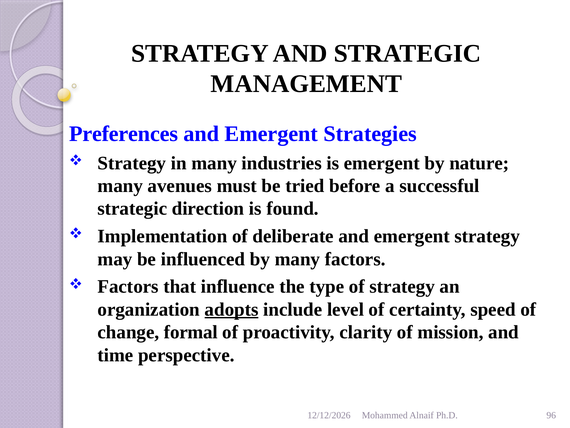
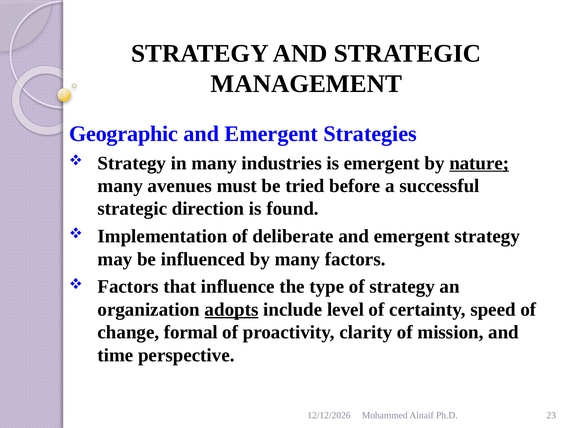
Preferences: Preferences -> Geographic (124, 134)
nature underline: none -> present (479, 163)
96: 96 -> 23 (551, 415)
